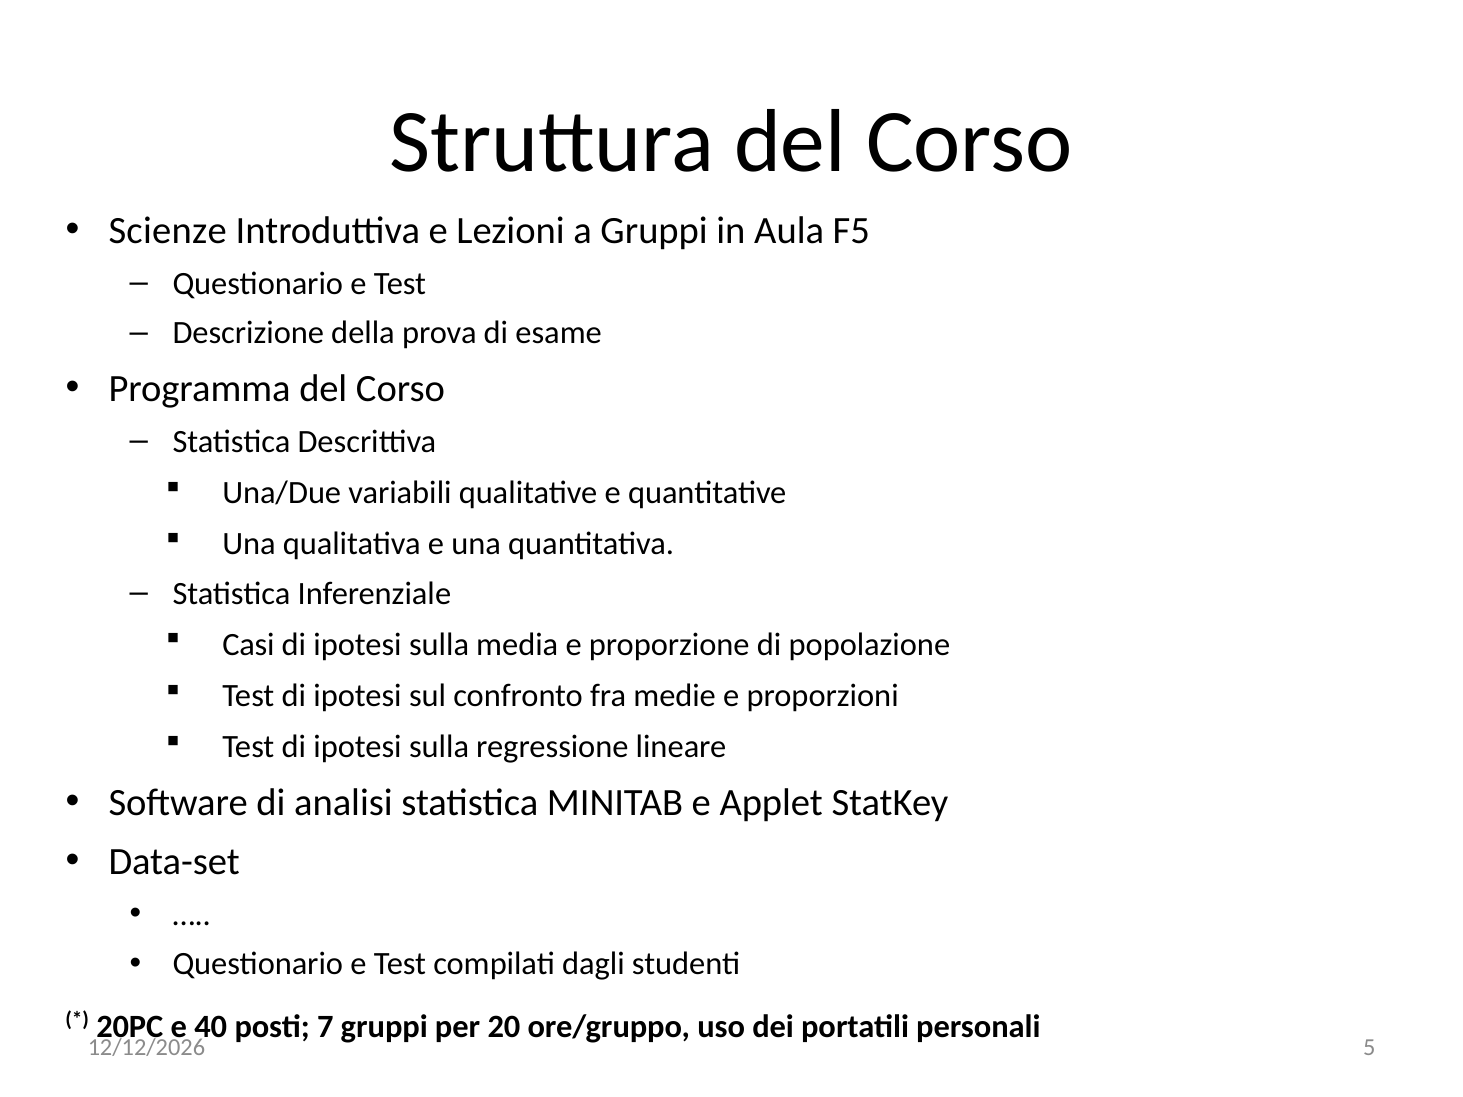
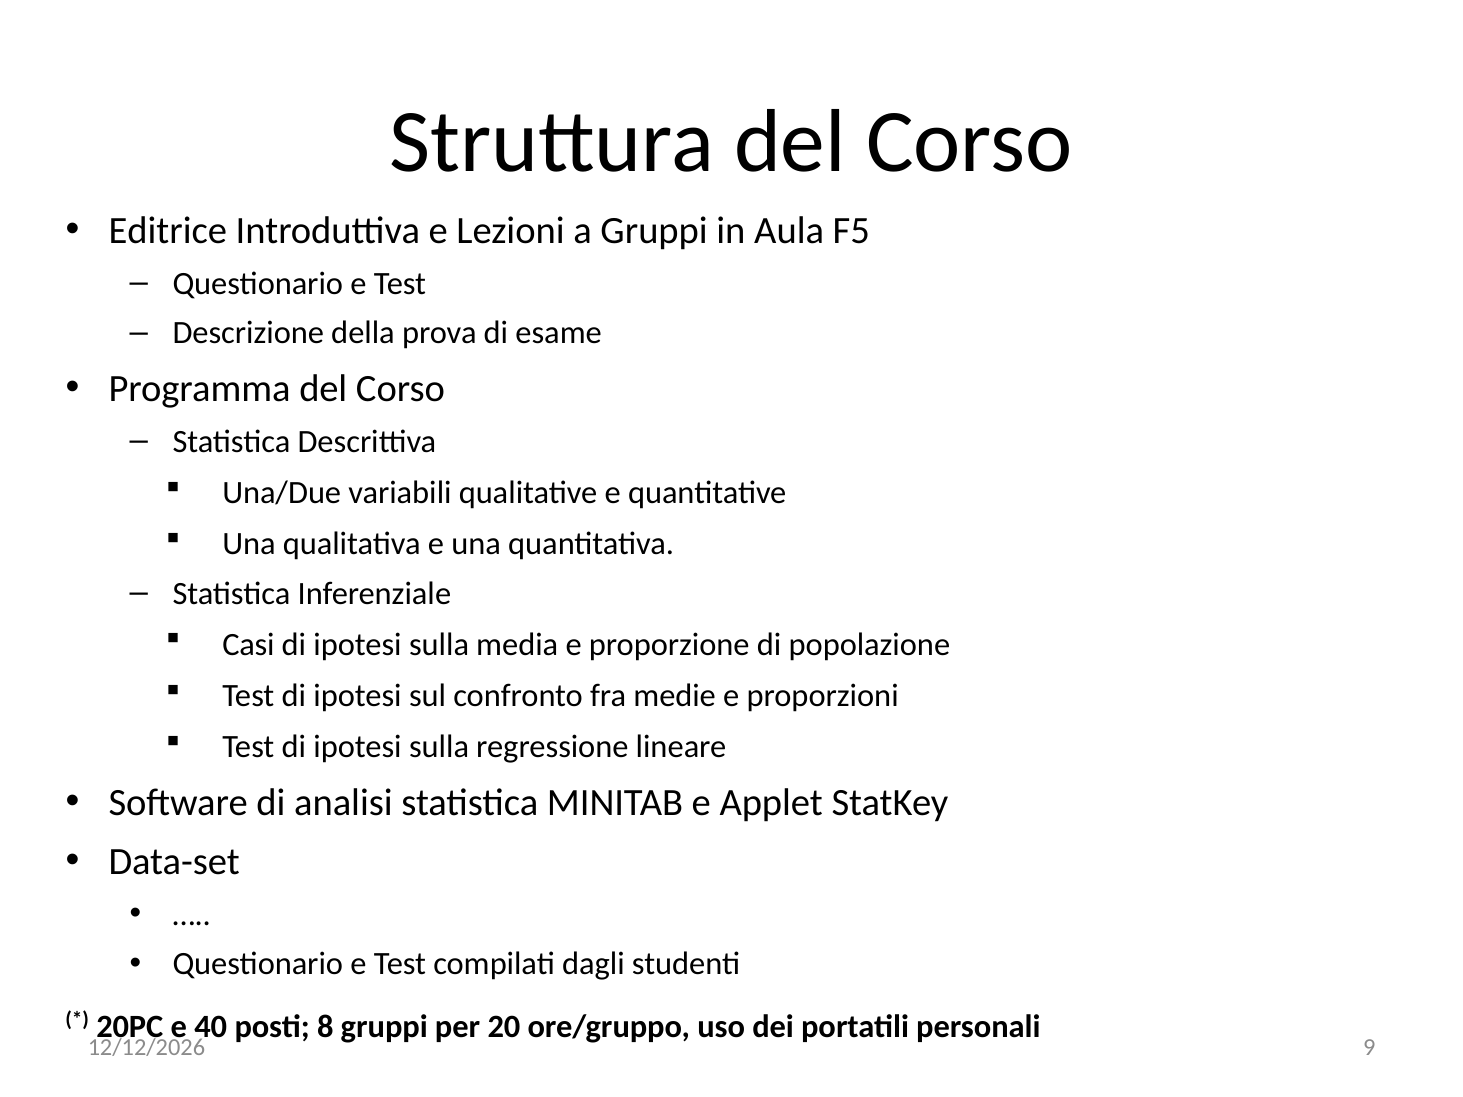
Scienze: Scienze -> Editrice (168, 231)
7: 7 -> 8 (325, 1027)
5: 5 -> 9 (1369, 1048)
